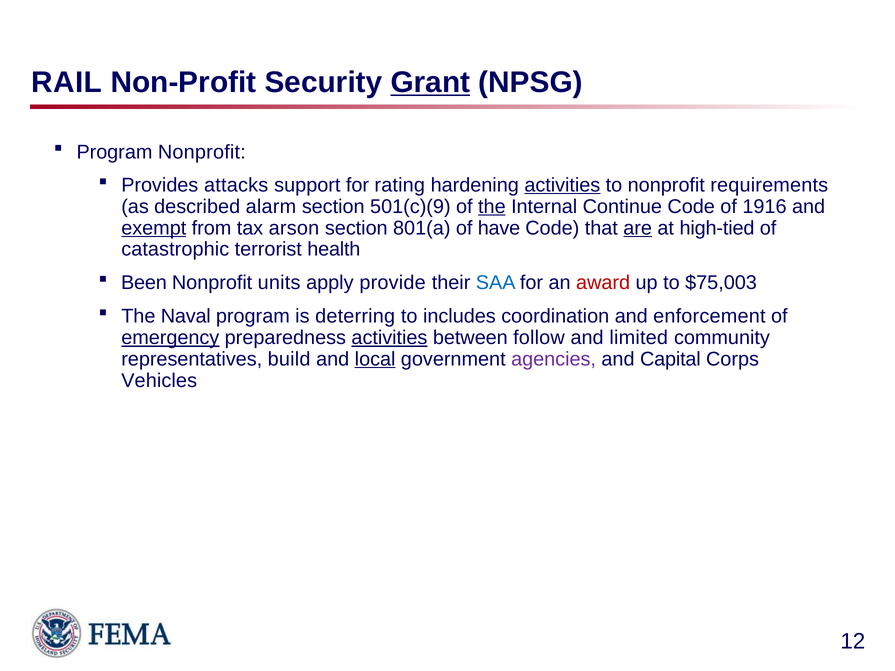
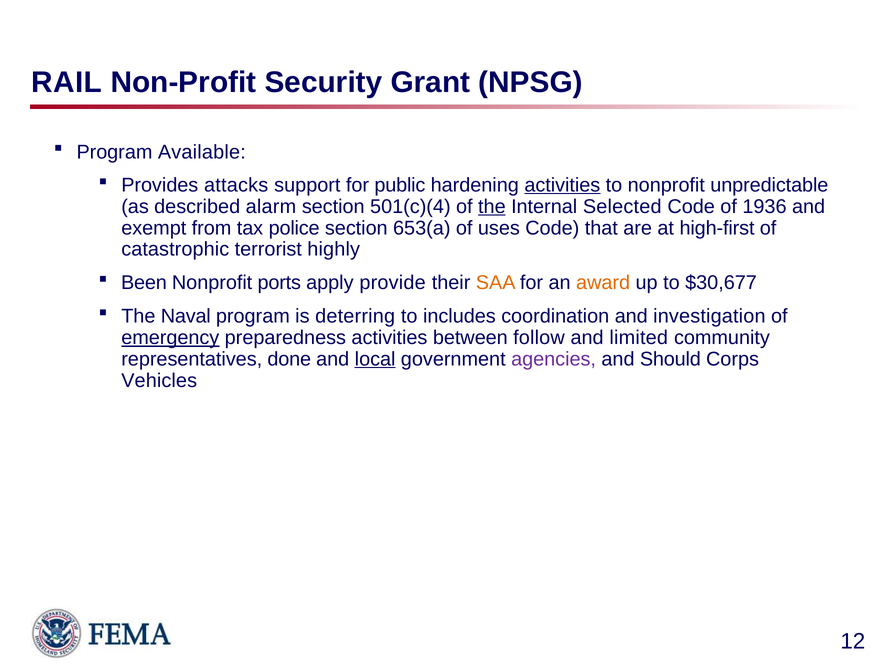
Grant underline: present -> none (430, 83)
Program Nonprofit: Nonprofit -> Available (202, 152)
rating: rating -> public (400, 185)
requirements: requirements -> unpredictable (769, 185)
501(c)(9: 501(c)(9 -> 501(c)(4 (410, 207)
Continue: Continue -> Selected (622, 207)
1916: 1916 -> 1936 (764, 207)
exempt underline: present -> none (154, 228)
arson: arson -> police (294, 228)
801(a: 801(a -> 653(a (422, 228)
have: have -> uses (499, 228)
are underline: present -> none (638, 228)
high-tied: high-tied -> high-first (717, 228)
health: health -> highly (334, 250)
units: units -> ports (279, 283)
SAA colour: blue -> orange (496, 283)
award colour: red -> orange (603, 283)
$75,003: $75,003 -> $30,677 (721, 283)
enforcement: enforcement -> investigation (709, 316)
activities underline: present -> none (389, 338)
build: build -> done (289, 359)
Capital: Capital -> Should (670, 359)
